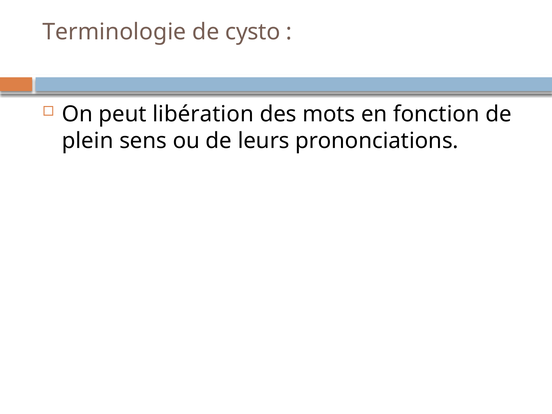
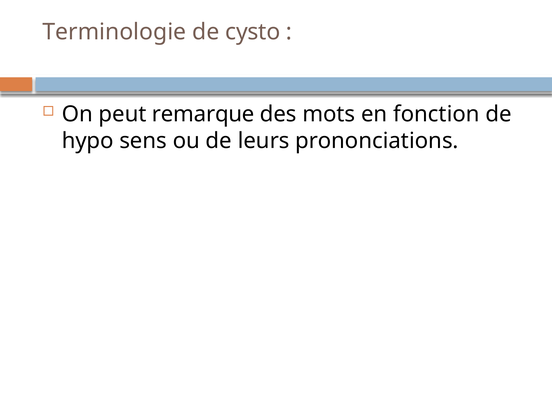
libération: libération -> remarque (203, 114)
plein: plein -> hypo (88, 141)
